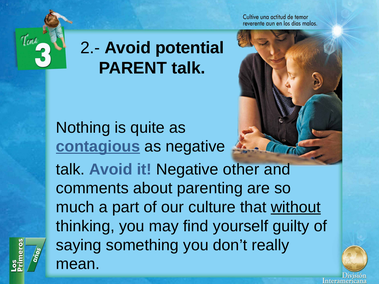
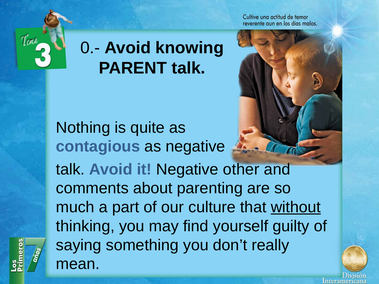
2.-: 2.- -> 0.- (90, 48)
potential: potential -> knowing (190, 48)
contagious underline: present -> none (98, 147)
